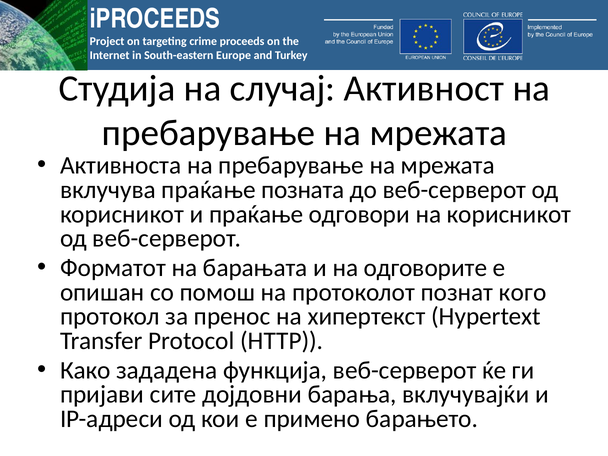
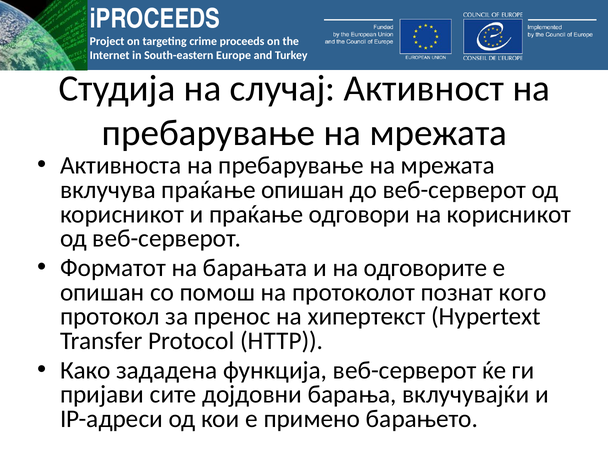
праќање позната: позната -> опишан (303, 190)
